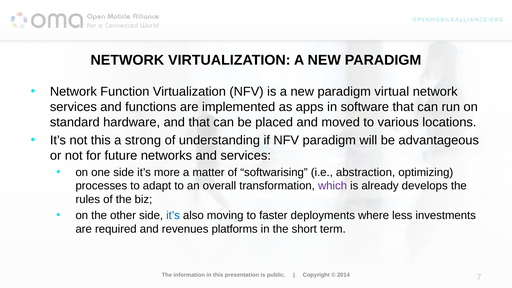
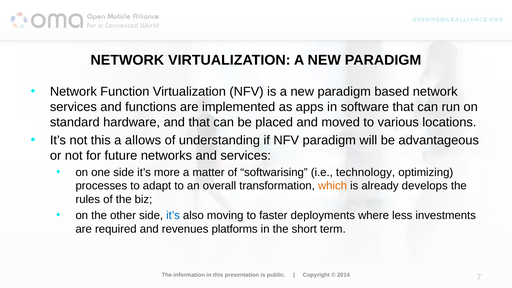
virtual: virtual -> based (392, 92)
strong: strong -> allows (143, 140)
abstraction: abstraction -> technology (366, 172)
which colour: purple -> orange (333, 186)
